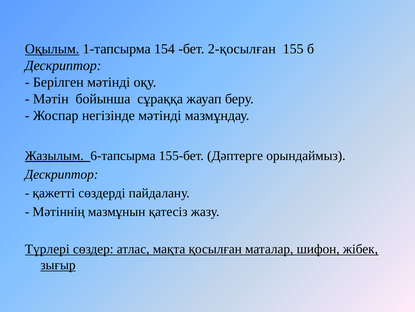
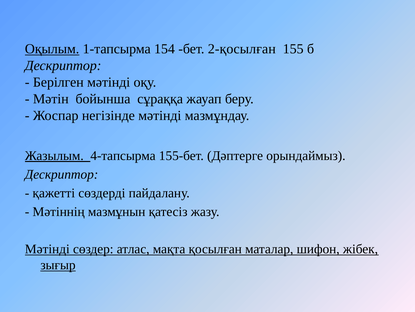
6-тапсырма: 6-тапсырма -> 4-тапсырма (123, 155)
Түрлері: Түрлері -> Мәтінді (47, 249)
